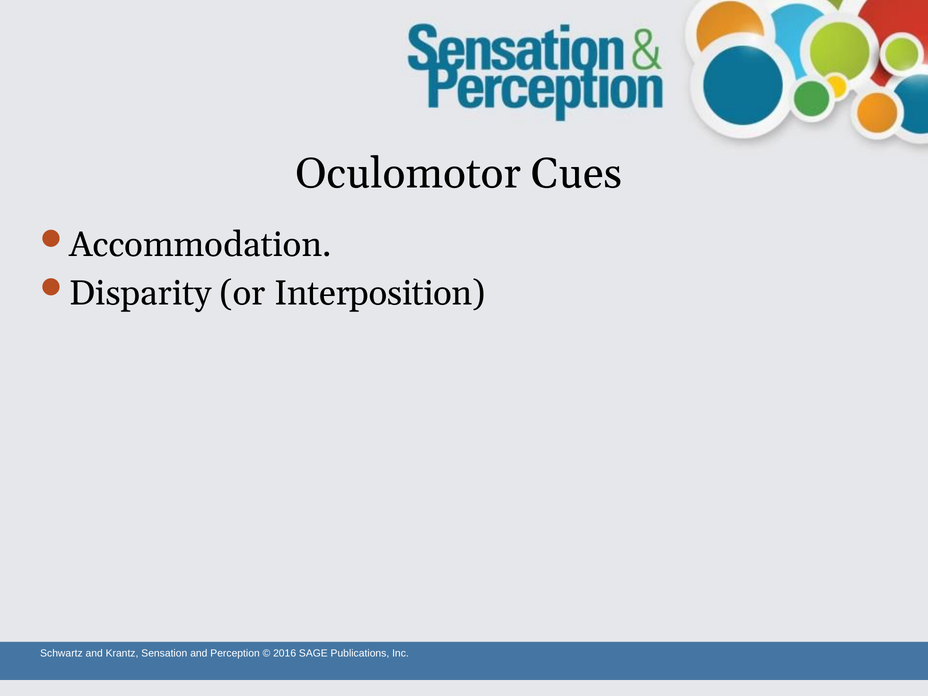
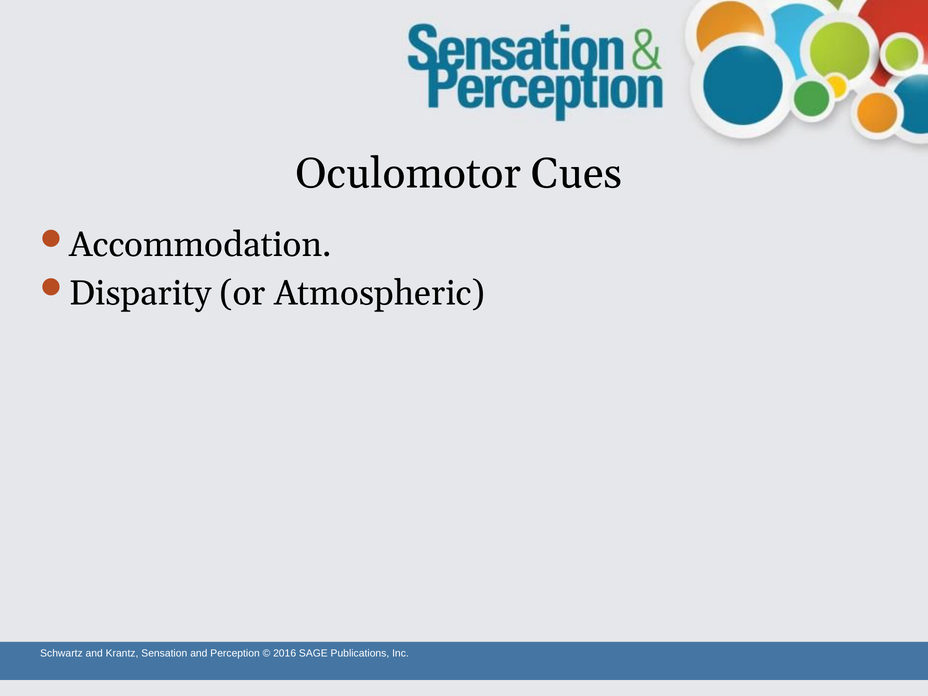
Interposition: Interposition -> Atmospheric (379, 293)
